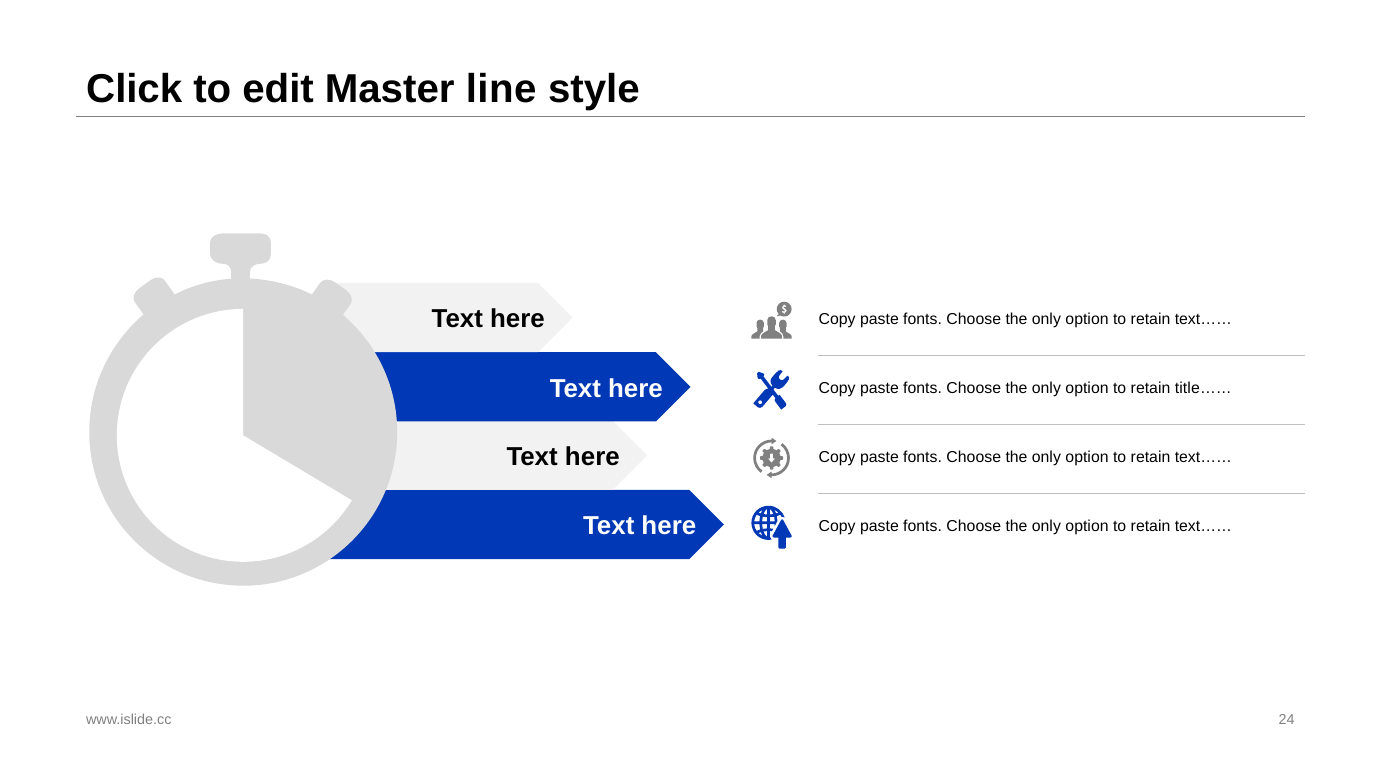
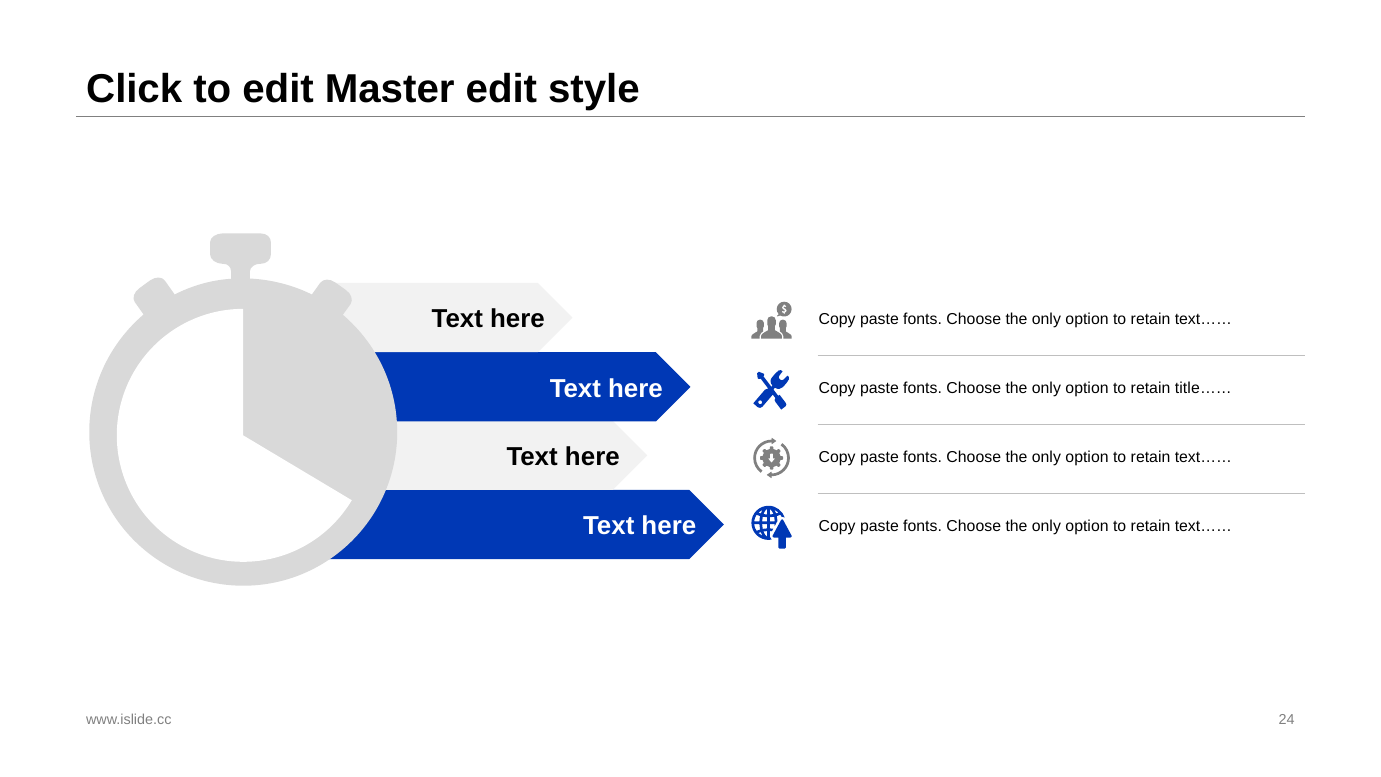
Master line: line -> edit (501, 89)
